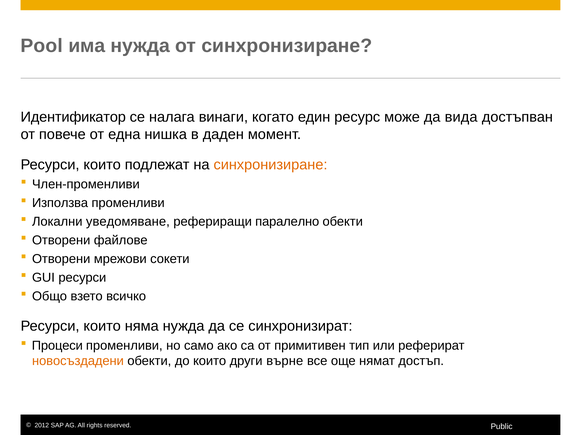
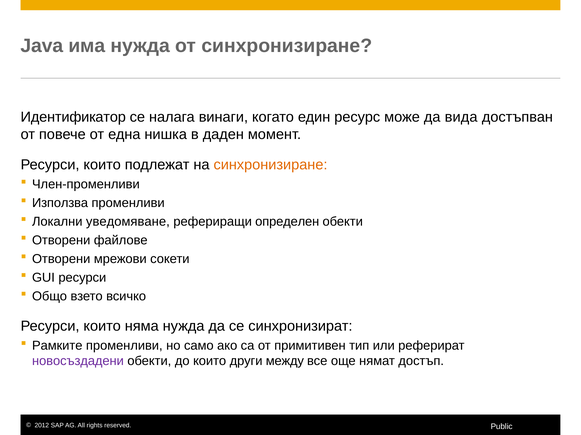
Pool: Pool -> Java (42, 46)
паралелно: паралелно -> определен (287, 222)
Процеси: Процеси -> Рамките (57, 346)
новосъздадени colour: orange -> purple (78, 362)
върне: върне -> между (285, 362)
